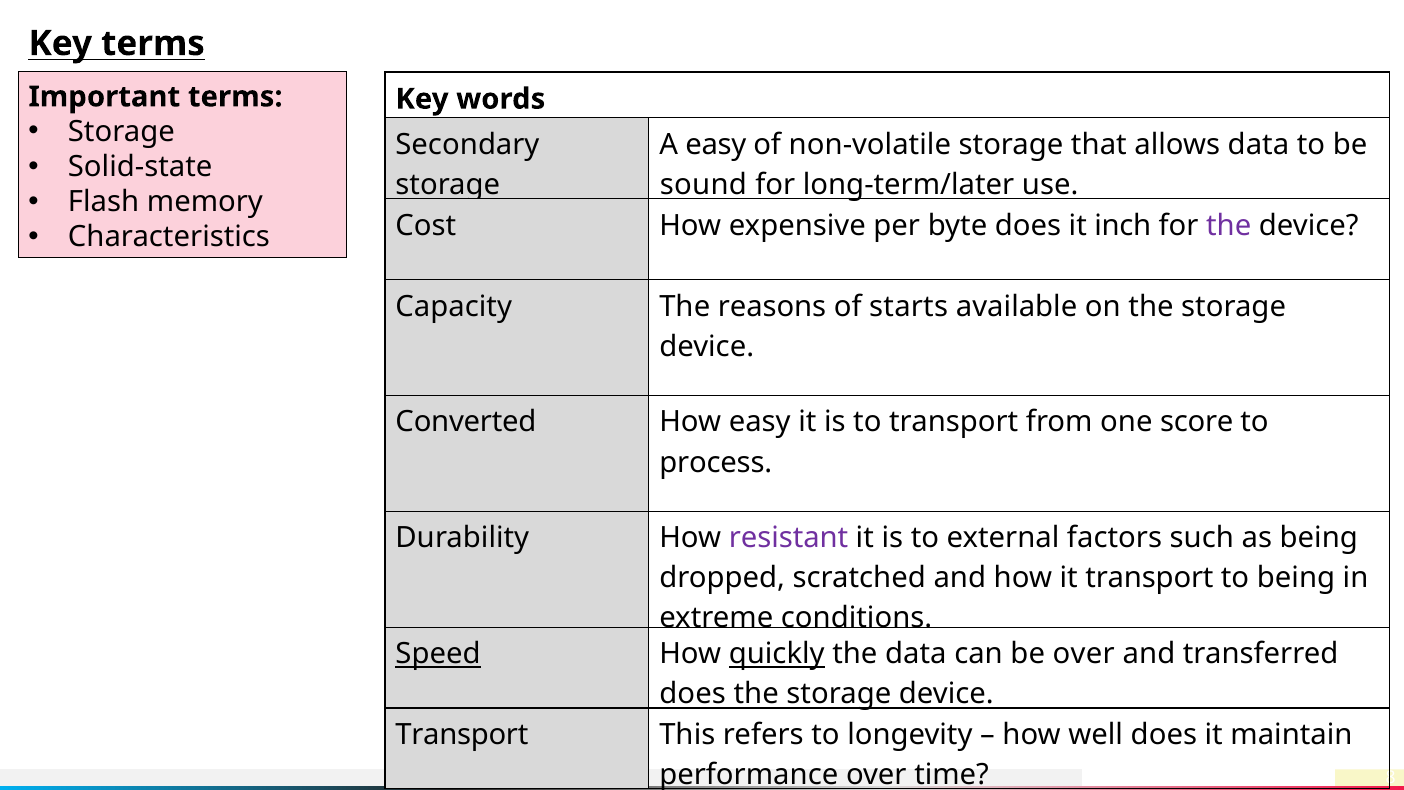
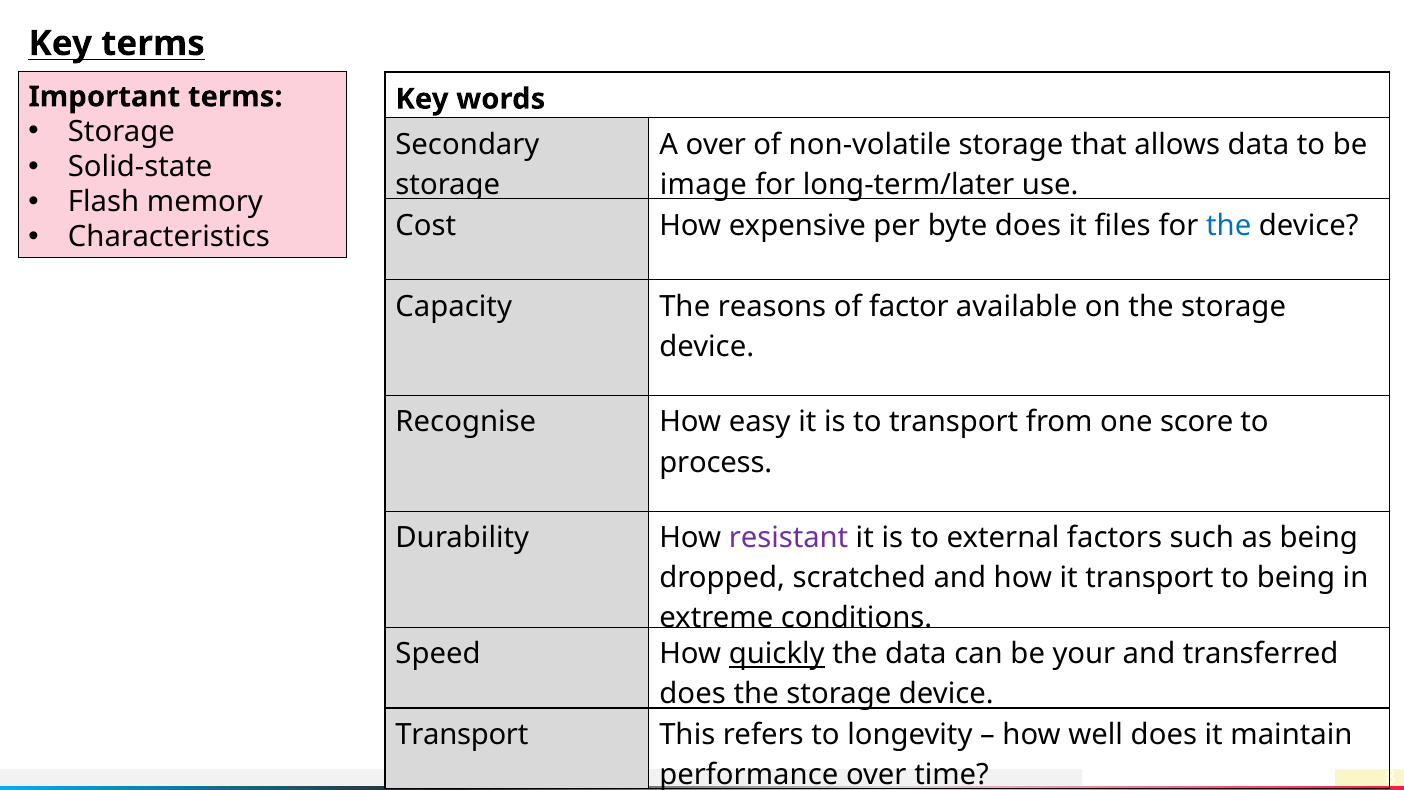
A easy: easy -> over (716, 145)
sound: sound -> image (703, 185)
inch: inch -> files (1123, 225)
the colour: purple -> blue (1229, 225)
starts: starts -> factor (909, 306)
Converted: Converted -> Recognise (466, 422)
Speed underline: present -> none (438, 654)
be over: over -> your (1084, 654)
